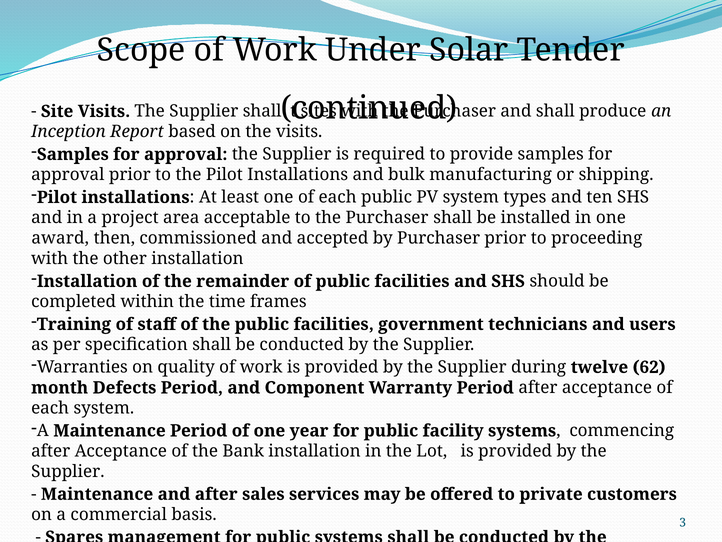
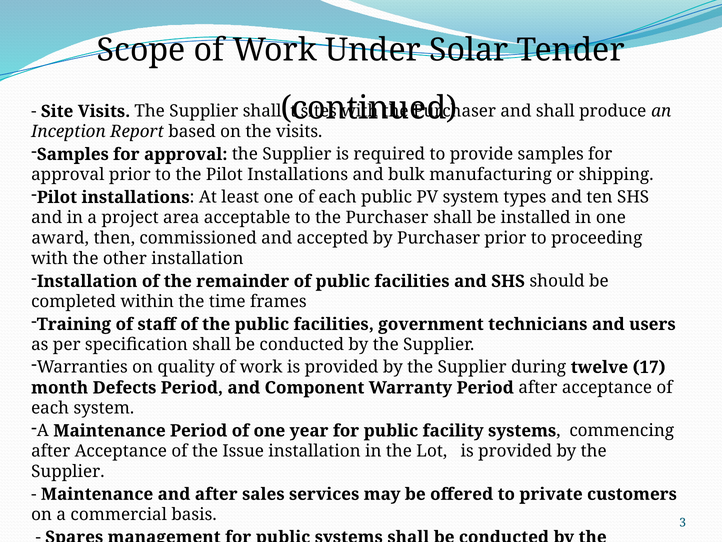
62: 62 -> 17 (649, 367)
Bank: Bank -> Issue (243, 451)
